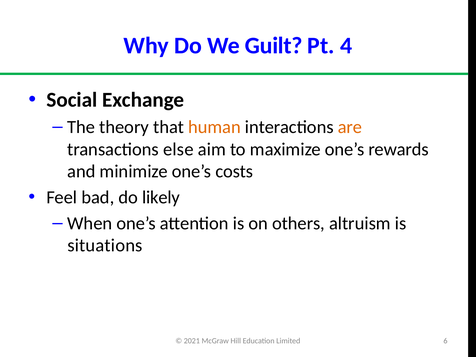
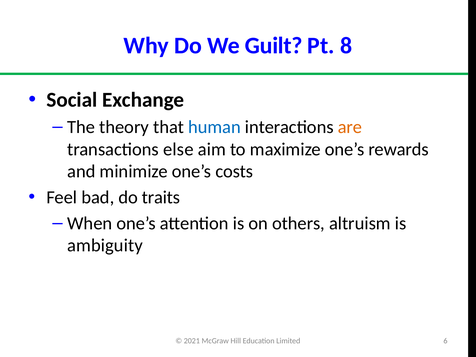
4: 4 -> 8 (346, 46)
human colour: orange -> blue (214, 127)
likely: likely -> traits (161, 197)
situations: situations -> ambiguity (105, 245)
